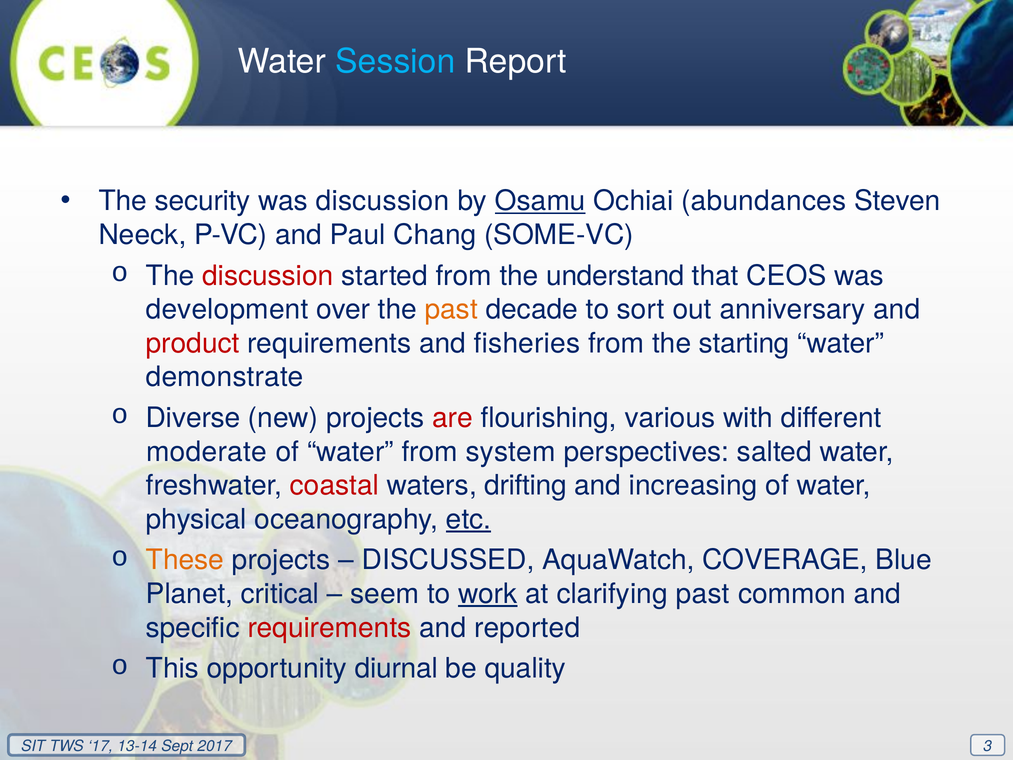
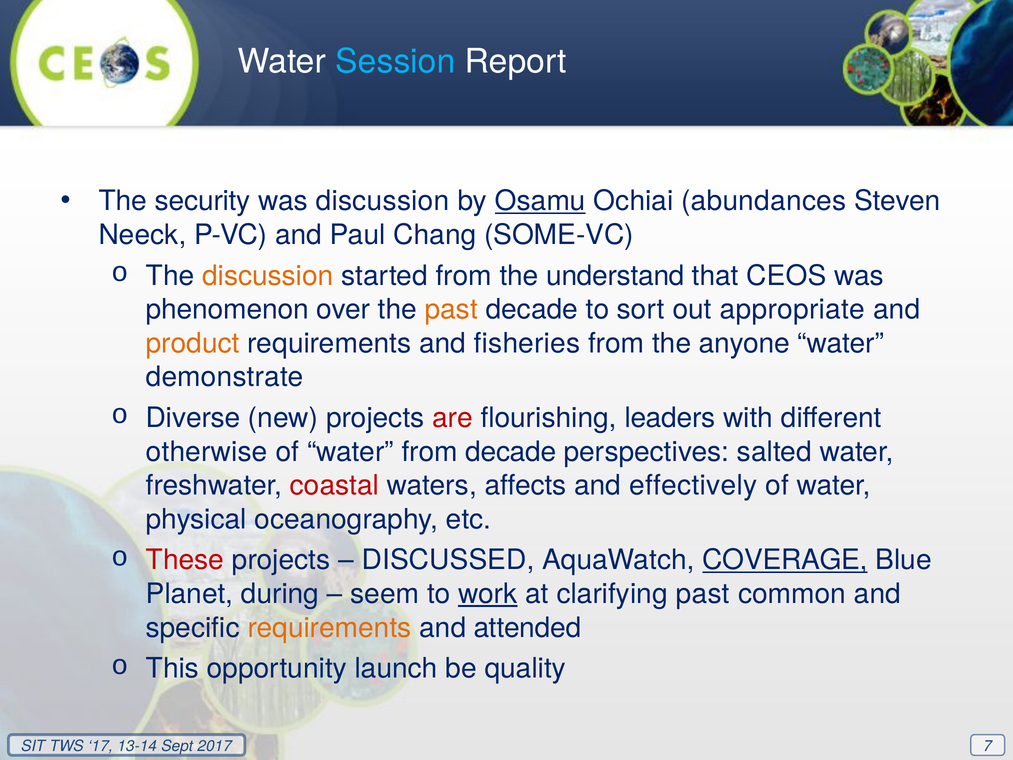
discussion colour: red -> orange (268, 276)
development: development -> phenomenon (227, 309)
anniversary: anniversary -> appropriate (792, 309)
product colour: red -> orange (193, 343)
starting: starting -> anyone (744, 343)
various: various -> leaders (670, 418)
moderate: moderate -> otherwise (207, 452)
from system: system -> decade (511, 452)
drifting: drifting -> affects (526, 485)
increasing: increasing -> effectively (693, 485)
etc underline: present -> none (469, 519)
These colour: orange -> red (185, 560)
COVERAGE underline: none -> present (785, 560)
critical: critical -> during (280, 594)
requirements colour: red -> orange (329, 628)
reported: reported -> attended (527, 628)
diurnal: diurnal -> launch (396, 668)
3: 3 -> 7 (988, 746)
